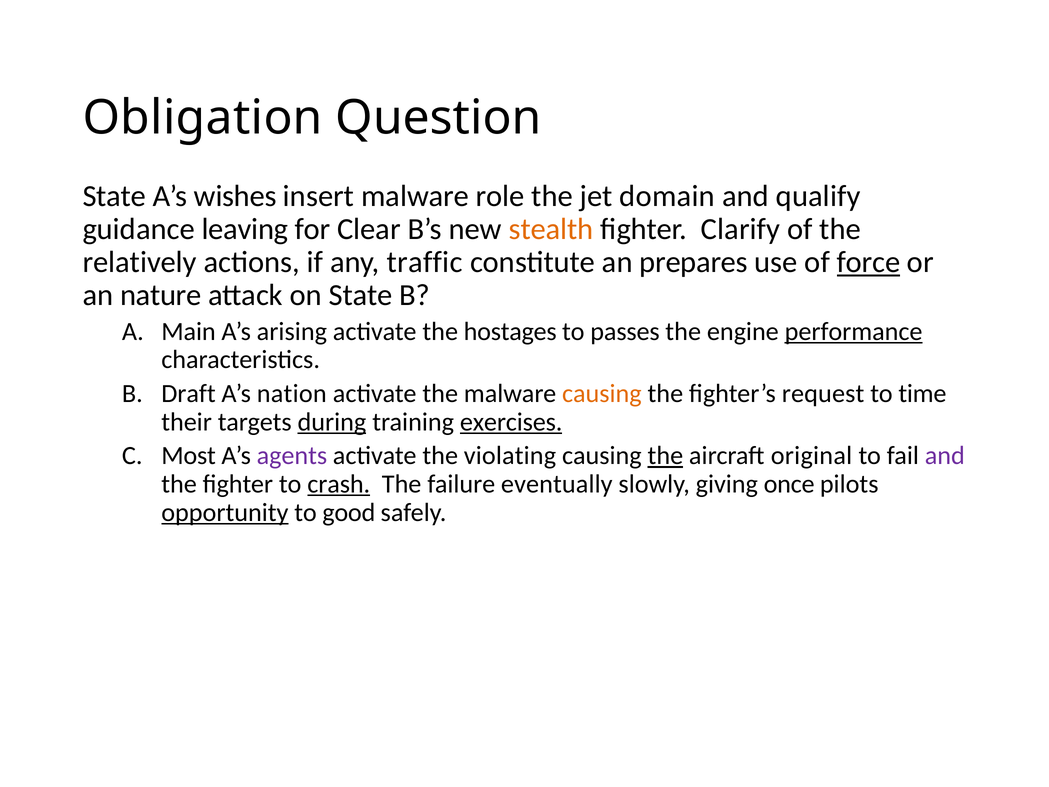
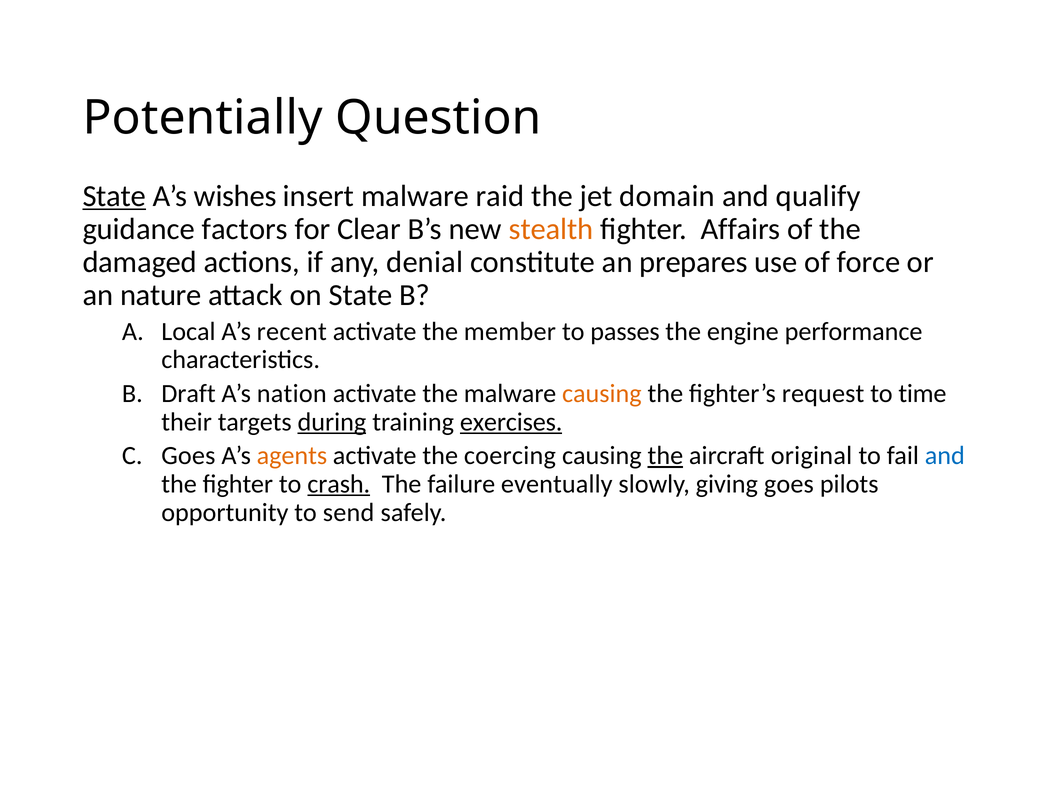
Obligation: Obligation -> Potentially (203, 118)
State underline: none -> present (114, 196)
role: role -> raid (500, 196)
leaving: leaving -> factors (245, 229)
Clarify: Clarify -> Affairs (741, 229)
relatively: relatively -> damaged (140, 262)
traffic: traffic -> denial (425, 262)
force underline: present -> none (869, 262)
Main: Main -> Local (188, 331)
arising: arising -> recent (292, 331)
hostages: hostages -> member (510, 331)
performance underline: present -> none (854, 331)
Most: Most -> Goes (188, 456)
agents colour: purple -> orange (292, 456)
violating: violating -> coercing (510, 456)
and colour: purple -> blue (945, 456)
giving once: once -> goes (789, 484)
opportunity underline: present -> none (225, 512)
good: good -> send (349, 512)
